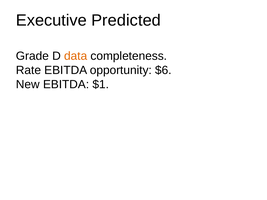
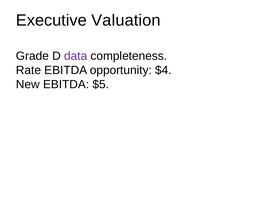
Predicted: Predicted -> Valuation (126, 20)
data colour: orange -> purple (76, 56)
$6: $6 -> $4 (163, 70)
$1: $1 -> $5 (101, 84)
